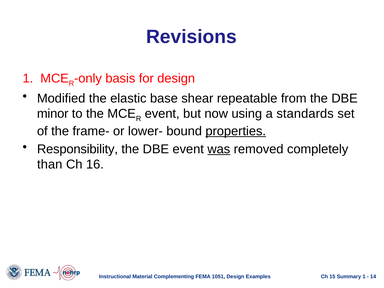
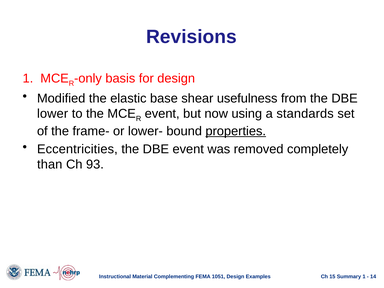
repeatable: repeatable -> usefulness (247, 98)
minor: minor -> lower (53, 114)
Responsibility: Responsibility -> Eccentricities (77, 149)
was underline: present -> none (219, 149)
16: 16 -> 93 (95, 164)
